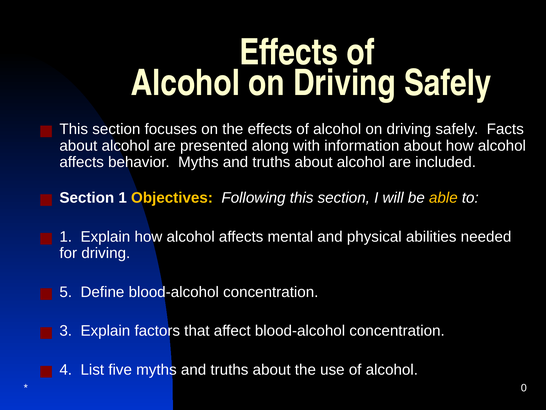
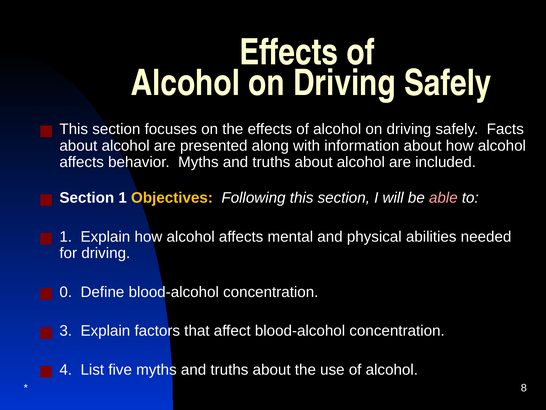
able colour: yellow -> pink (443, 198)
5: 5 -> 0 (66, 292)
0: 0 -> 8 (524, 387)
